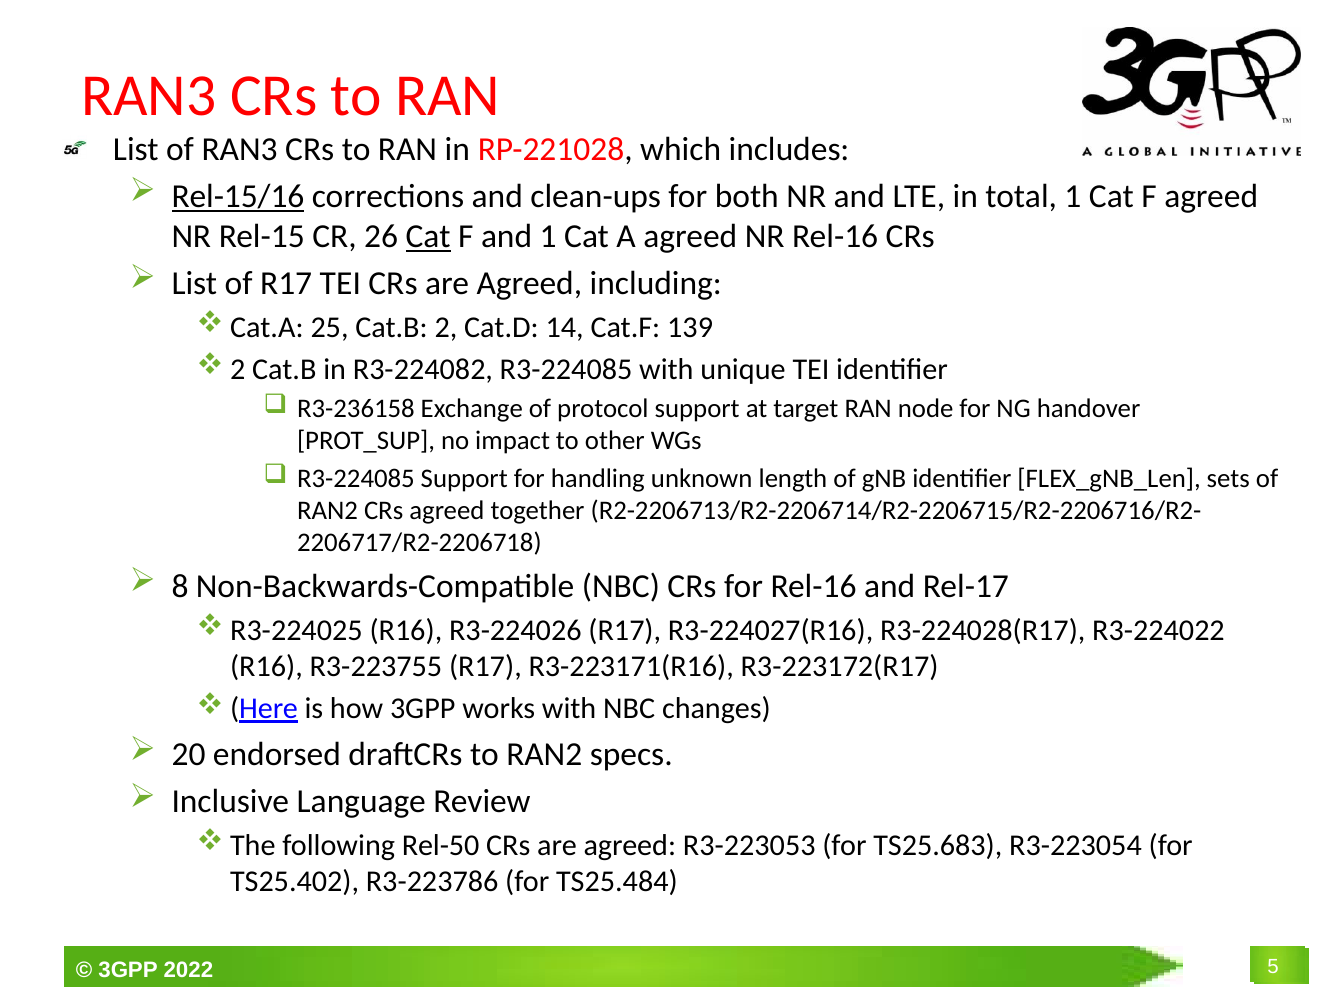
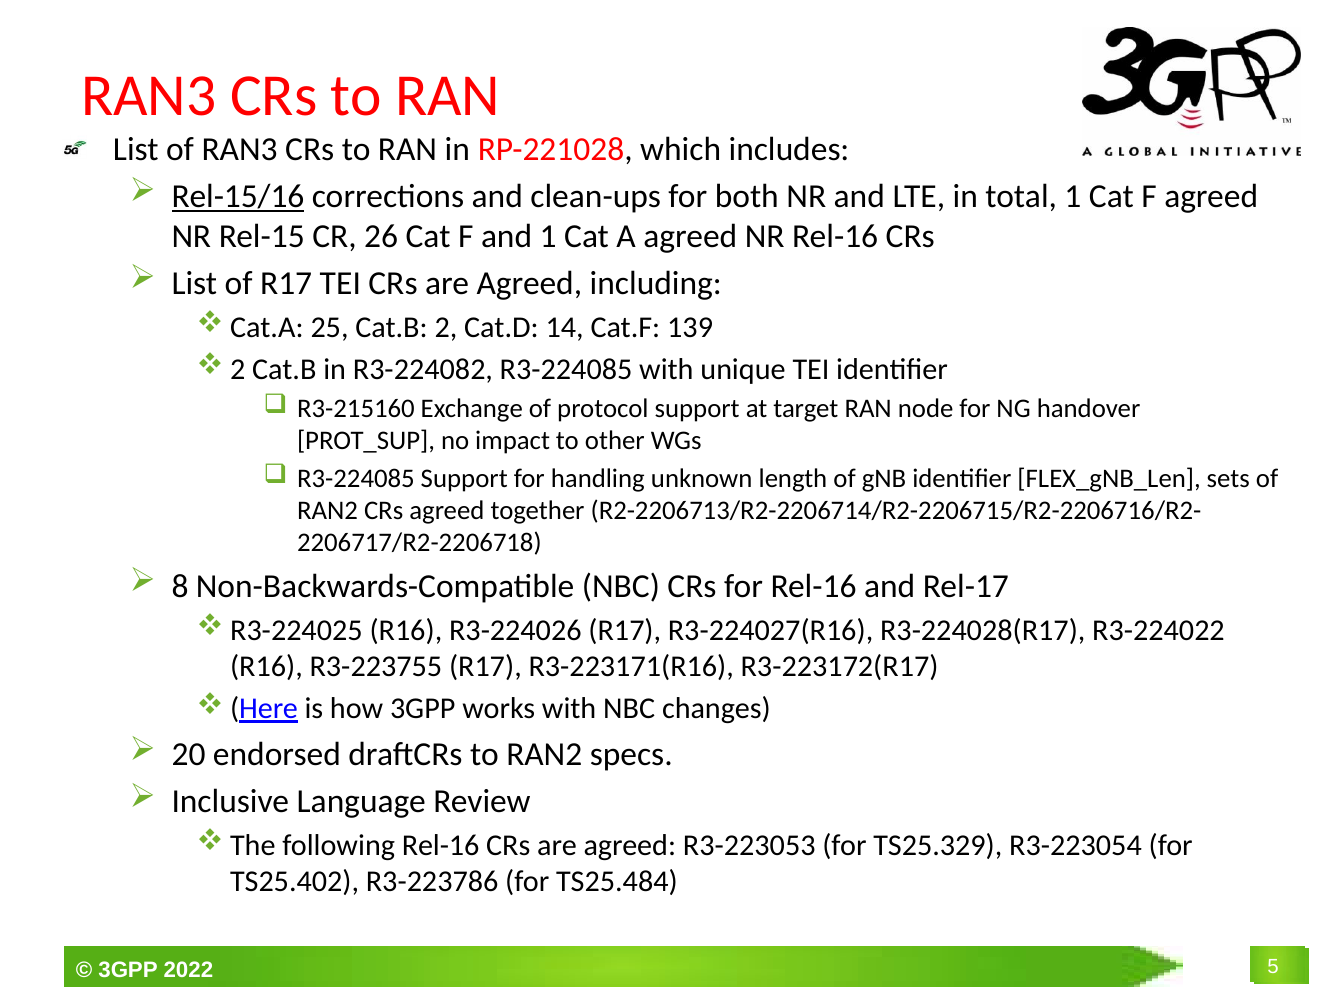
Cat underline: present -> none (428, 236)
R3-236158: R3-236158 -> R3-215160 (356, 409)
following Rel-50: Rel-50 -> Rel-16 (441, 845)
TS25.683: TS25.683 -> TS25.329 (938, 845)
